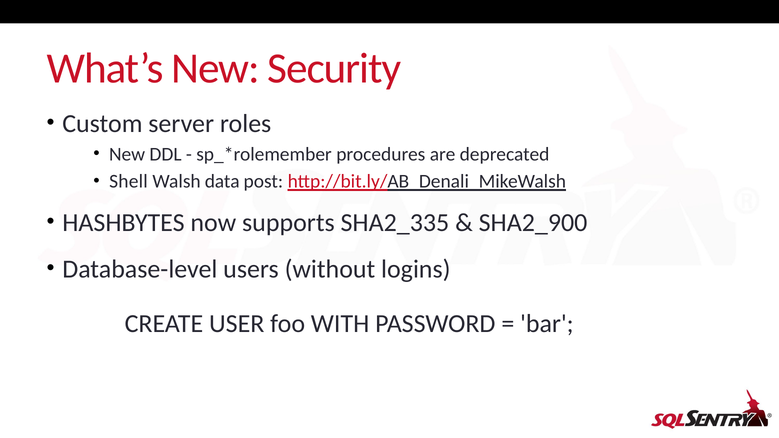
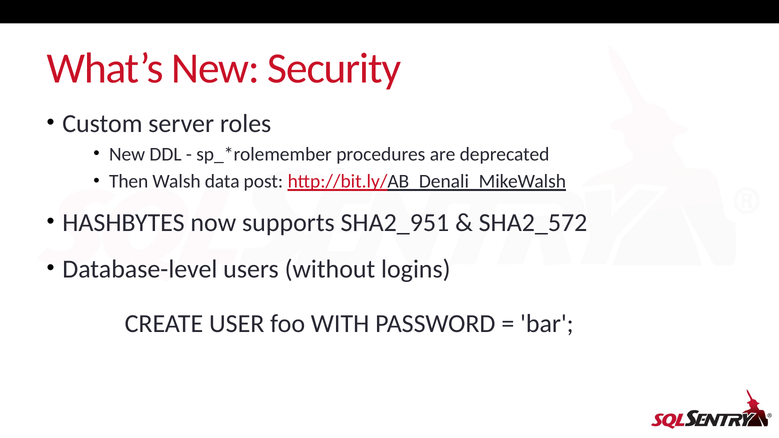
Shell: Shell -> Then (129, 182)
SHA2_335: SHA2_335 -> SHA2_951 (395, 223)
SHA2_900: SHA2_900 -> SHA2_572 (533, 223)
